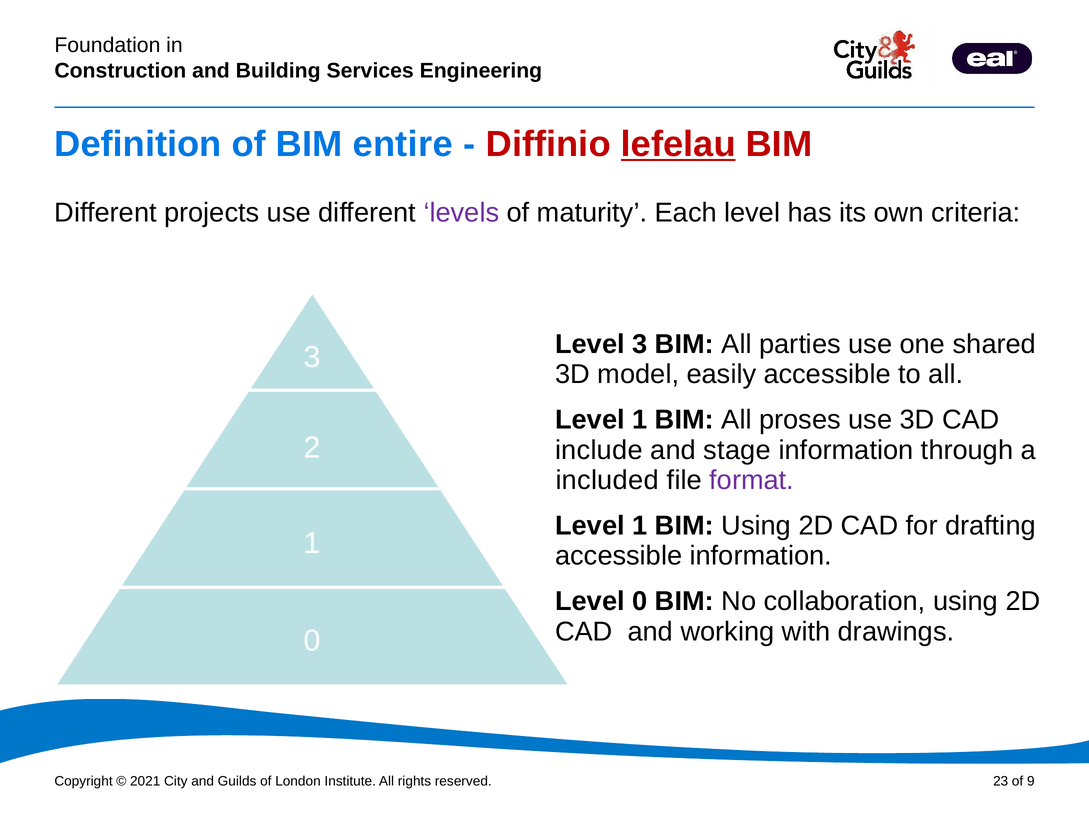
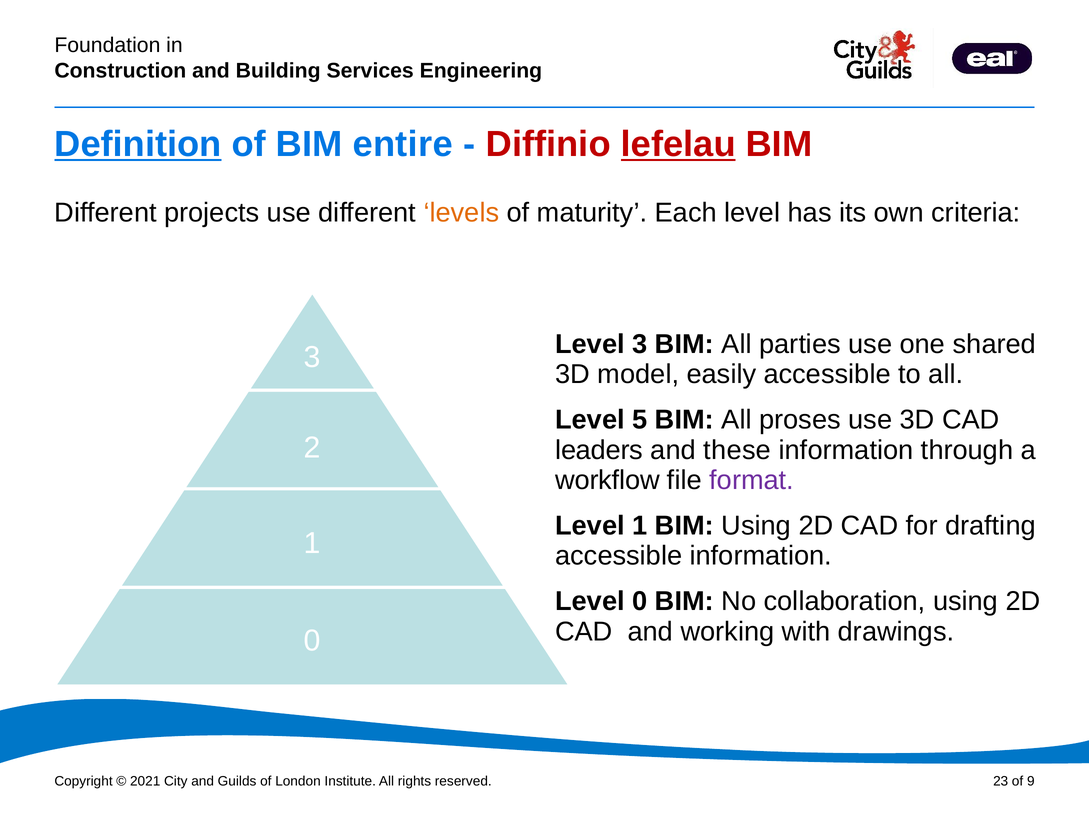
Definition underline: none -> present (138, 144)
levels colour: purple -> orange (461, 213)
1: 1 -> 5 (640, 420)
include: include -> leaders (599, 450)
stage: stage -> these (737, 450)
included: included -> workflow (607, 480)
